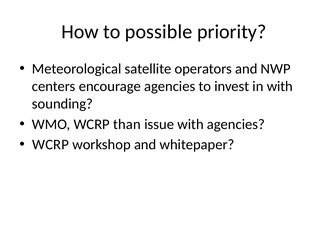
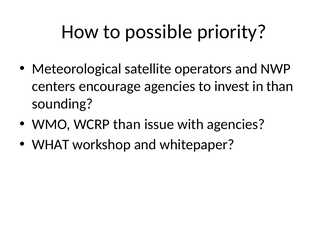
in with: with -> than (280, 86)
WCRP: WCRP -> WHAT (51, 145)
